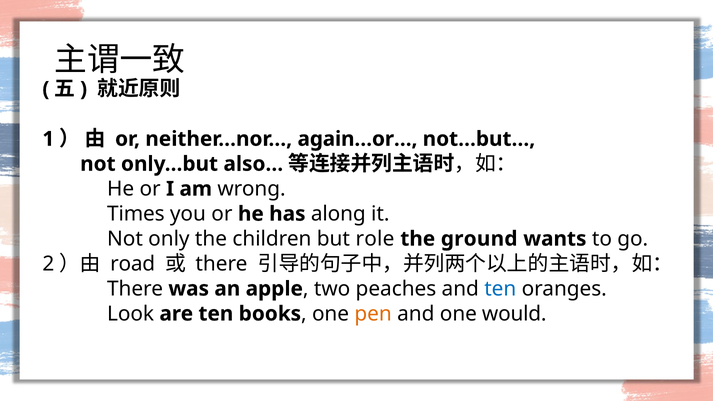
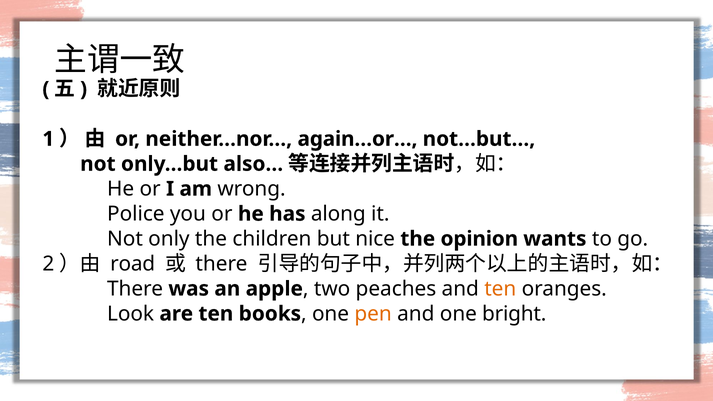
Times: Times -> Police (136, 214)
role: role -> nice (375, 239)
ground: ground -> opinion (479, 239)
ten colour: blue -> orange (500, 289)
would: would -> bright (514, 314)
